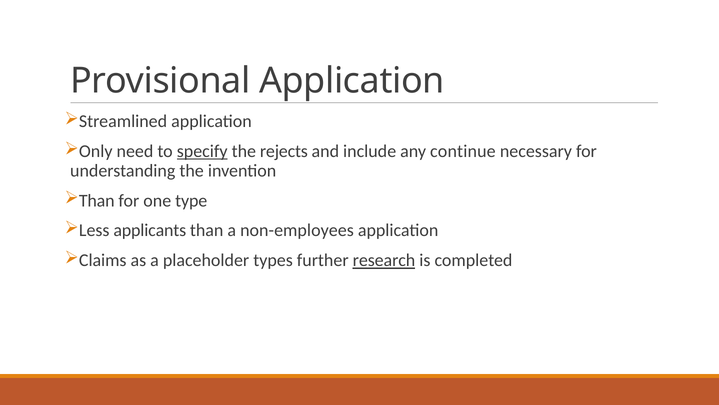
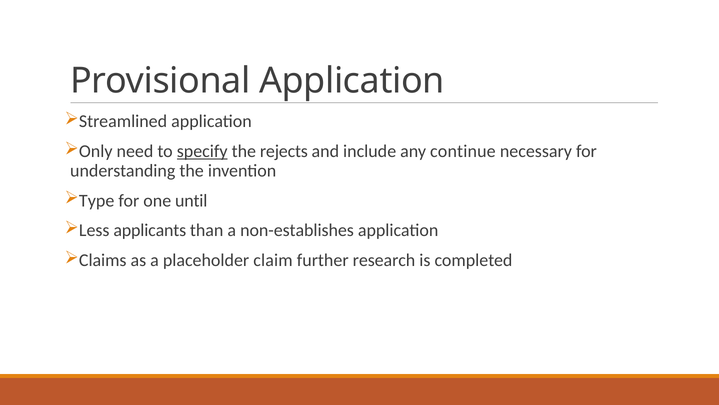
Than: Than -> Type (97, 200)
type: type -> until (191, 200)
non-employees: non-employees -> non-establishes (297, 230)
types: types -> claim (273, 260)
research underline: present -> none (384, 260)
